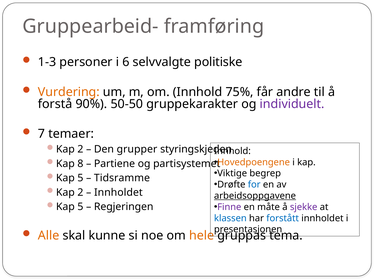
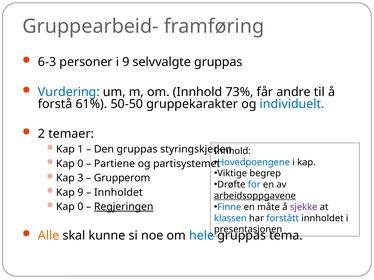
1-3: 1-3 -> 6-3 (47, 62)
i 6: 6 -> 9 (126, 62)
selvvalgte politiske: politiske -> gruppas (218, 62)
Vurdering colour: orange -> blue (69, 92)
75%: 75% -> 73% (239, 92)
90%: 90% -> 61% (91, 104)
individuelt colour: purple -> blue (292, 104)
7: 7 -> 2 (42, 134)
2: 2 -> 1 (80, 149)
Den grupper: grupper -> gruppas (137, 149)
Hovedpoengene colour: orange -> blue (254, 162)
8: 8 -> 0 (80, 164)
5: 5 -> 3 (80, 178)
Tidsramme: Tidsramme -> Grupperom (122, 178)
2: 2 -> 9 (80, 193)
5: 5 -> 0 (80, 207)
Regjeringen underline: none -> present (124, 207)
Finne colour: purple -> blue (229, 207)
hele colour: orange -> blue (202, 236)
